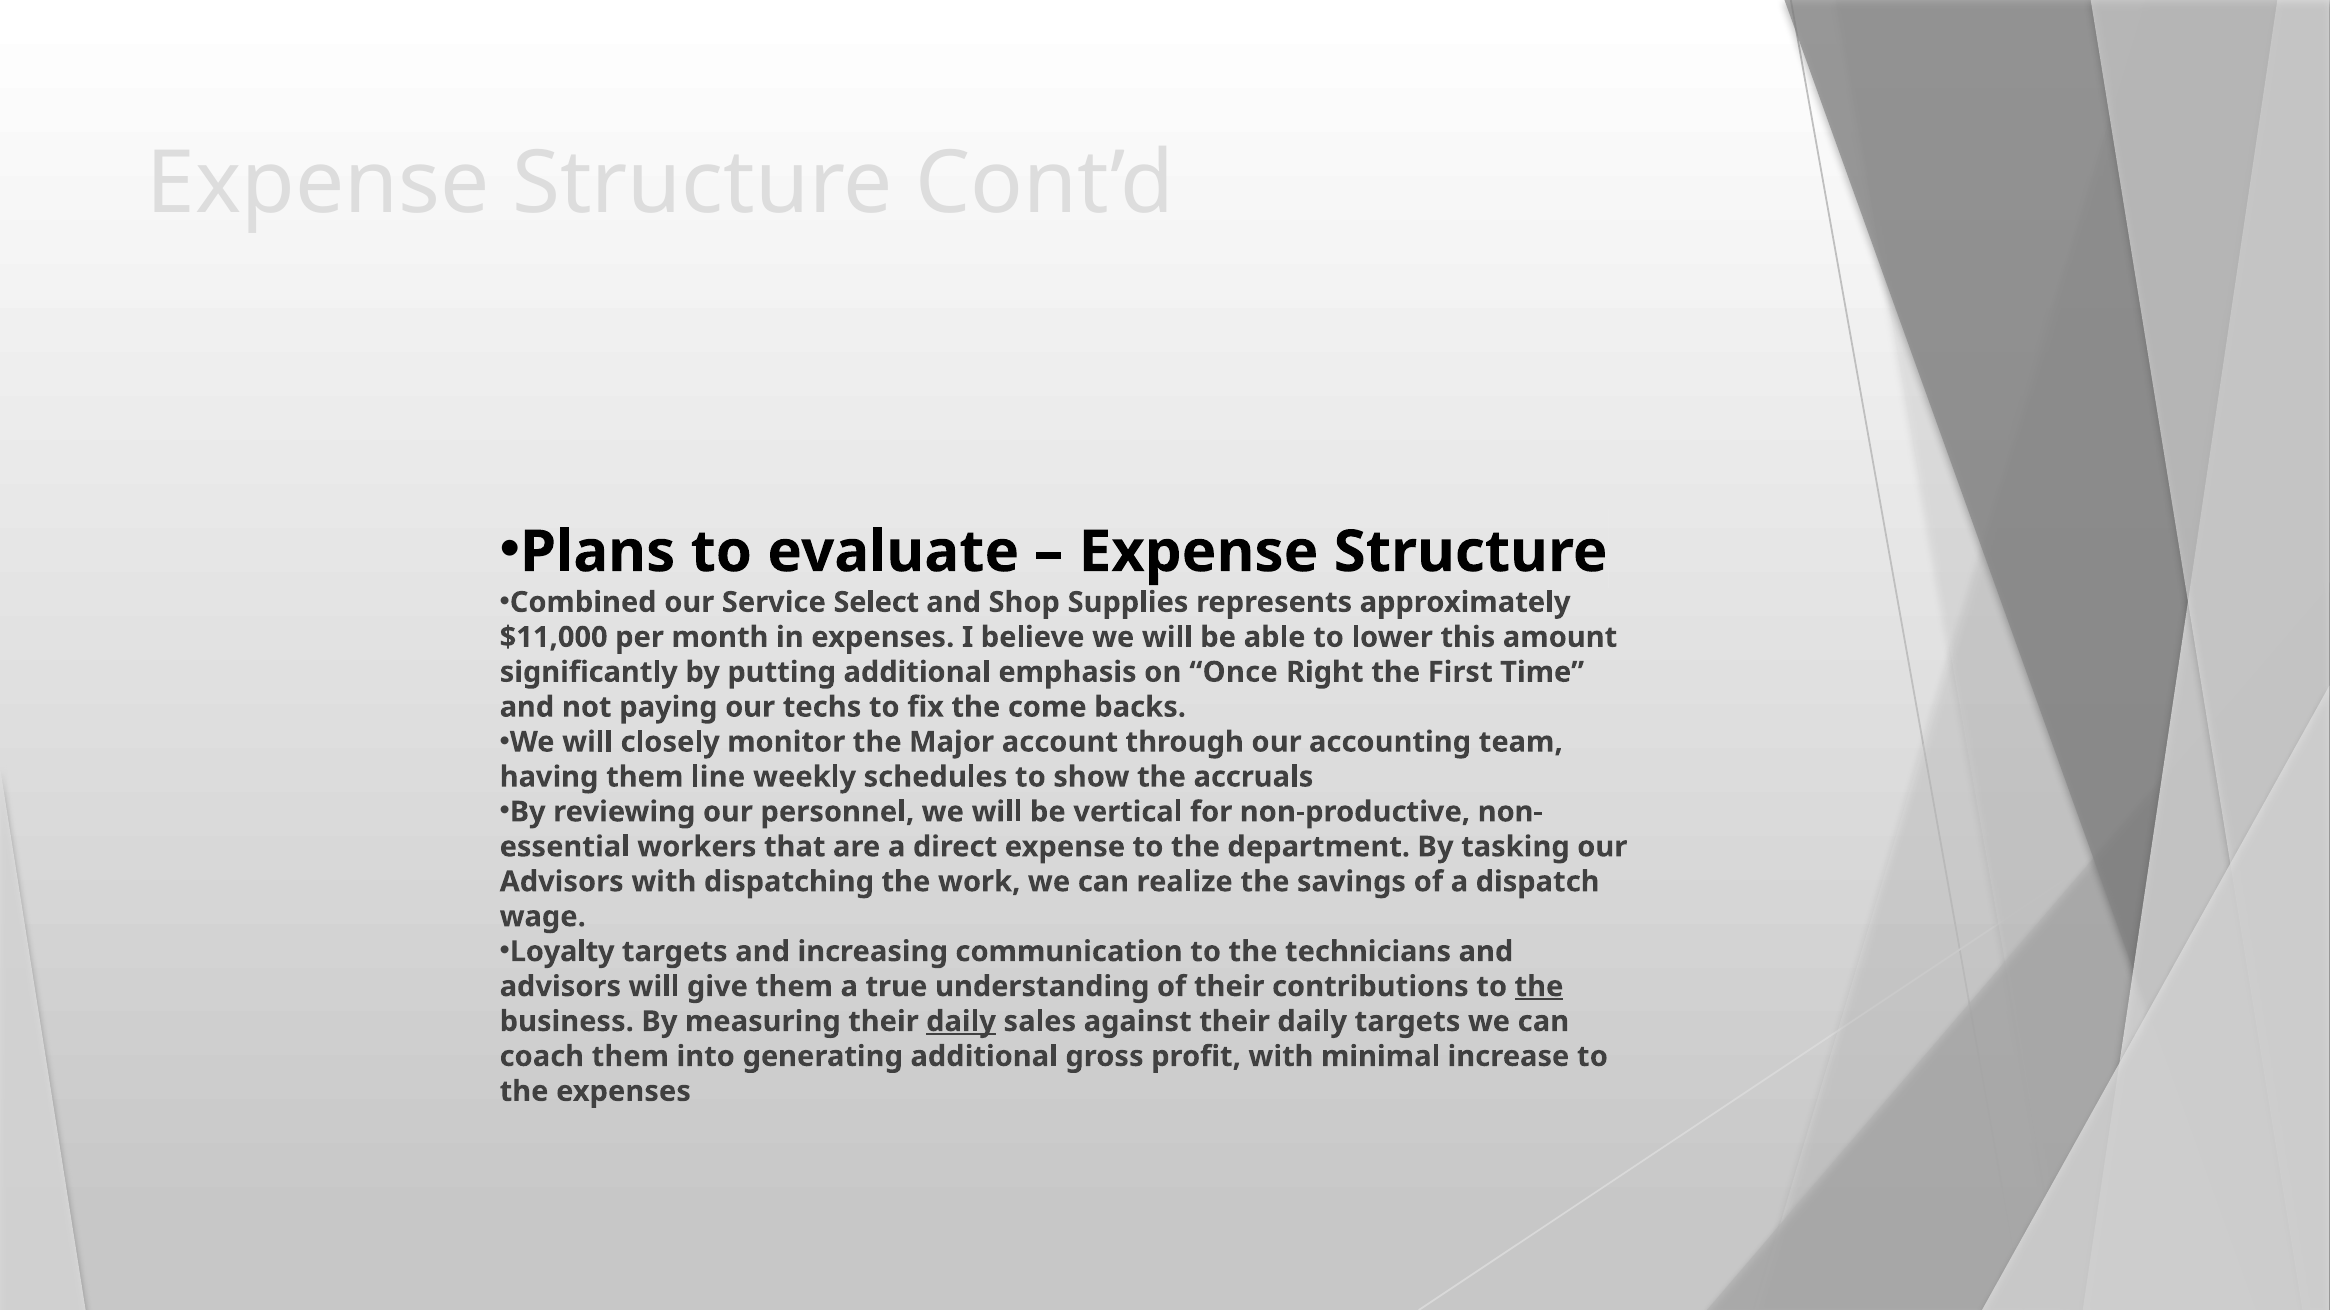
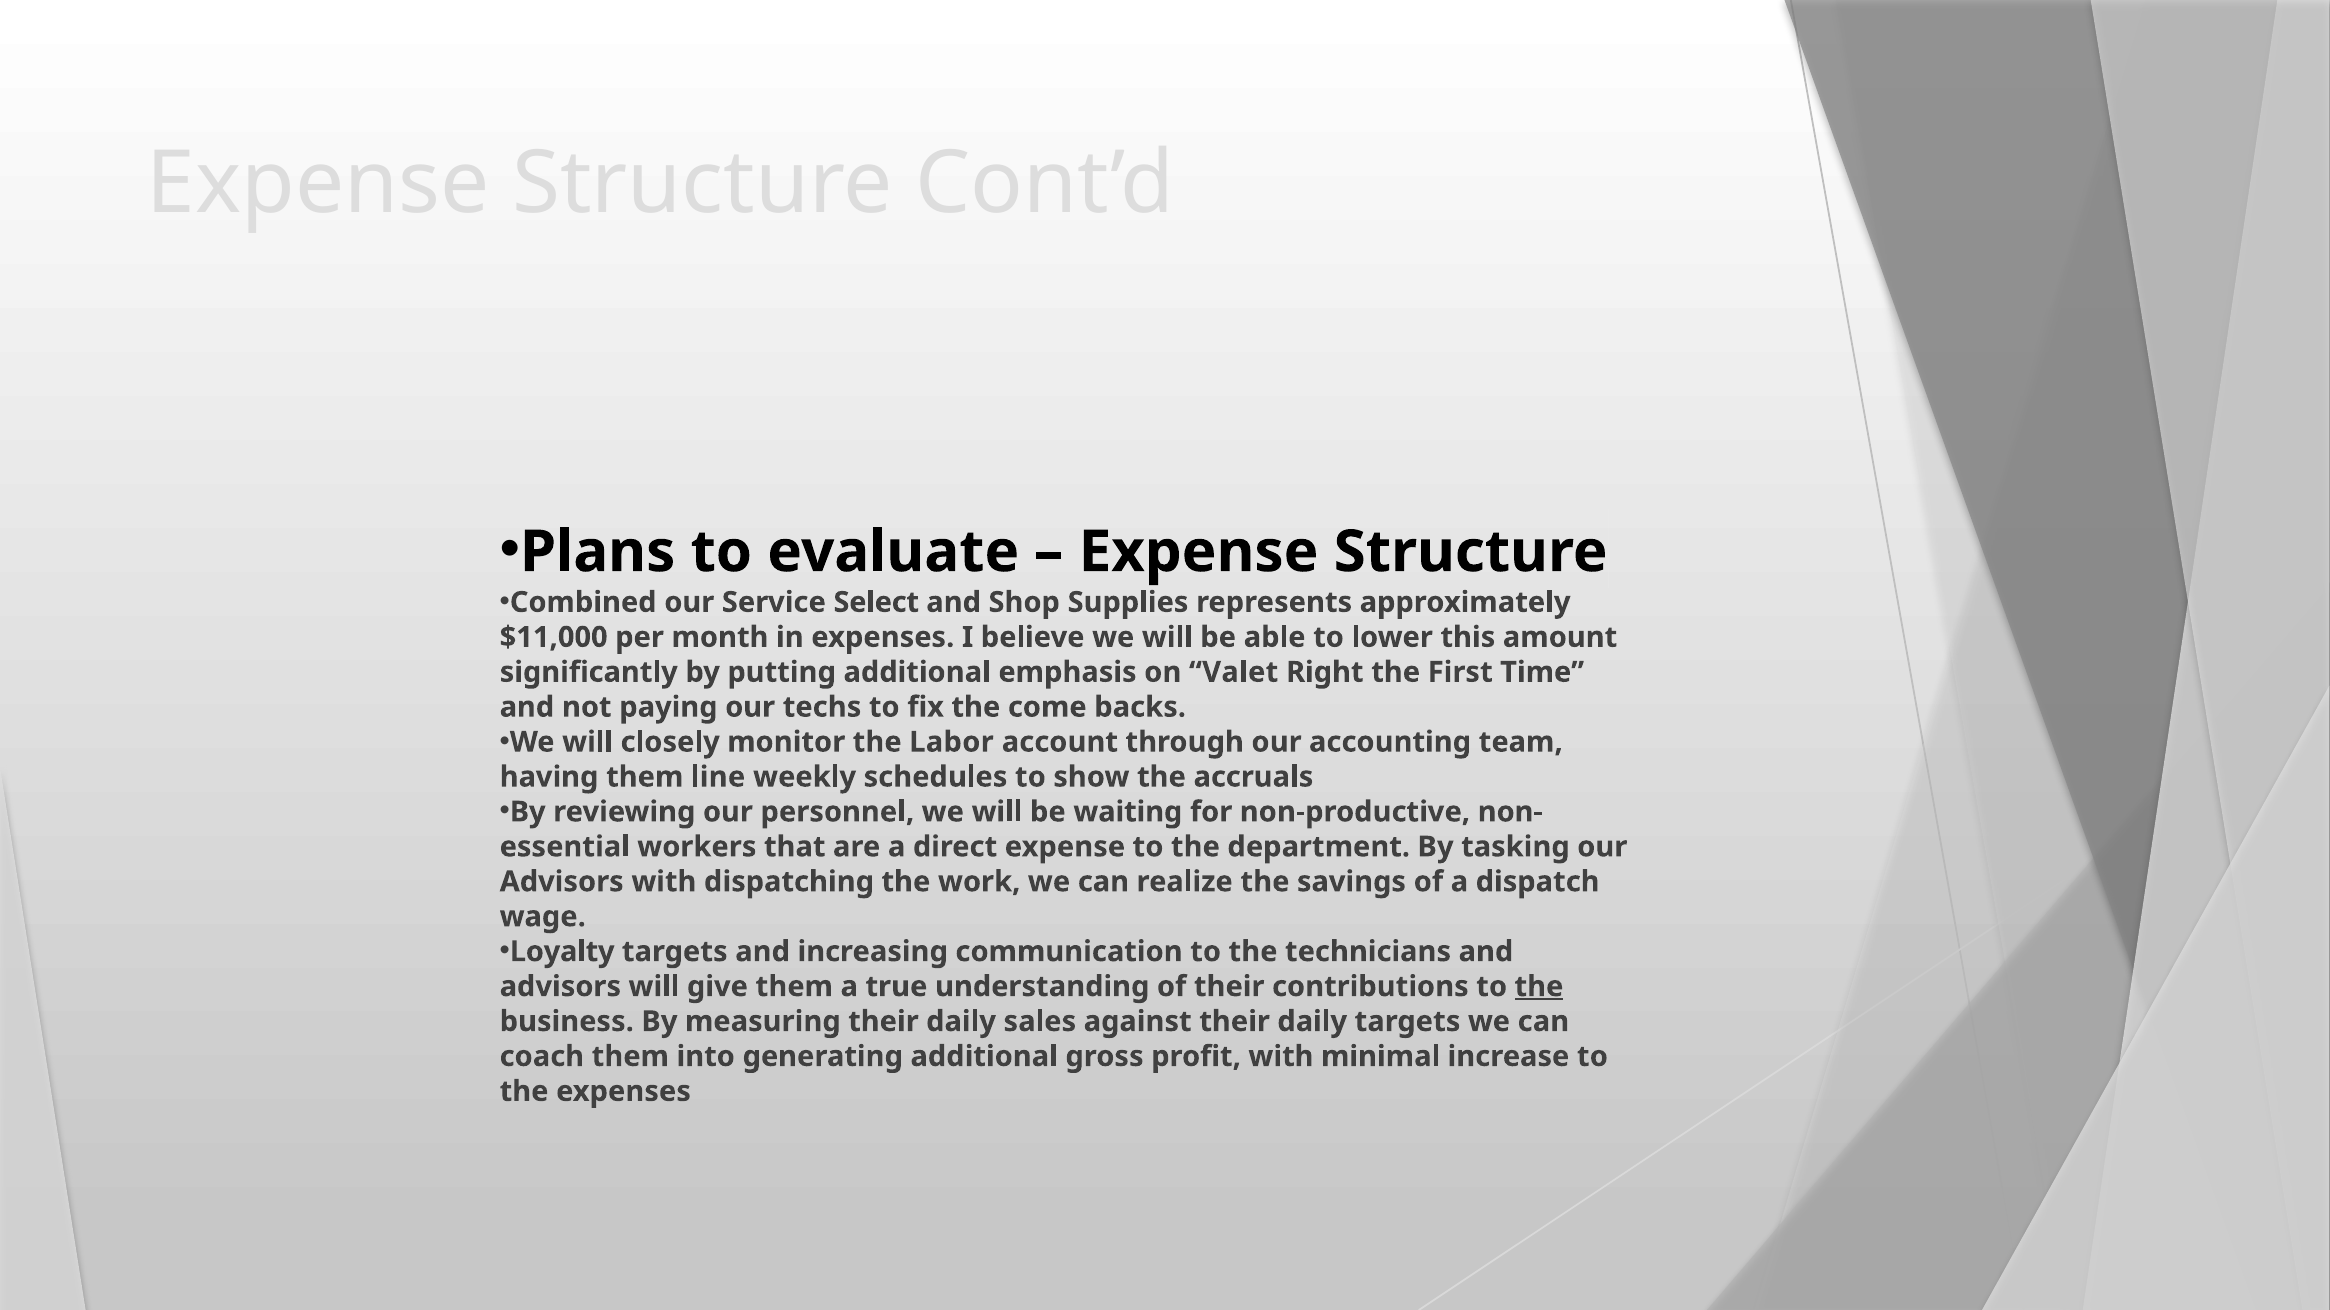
Once: Once -> Valet (1234, 672)
Major: Major -> Labor (951, 742)
vertical: vertical -> waiting (1128, 812)
daily underline: present -> none (961, 1022)
